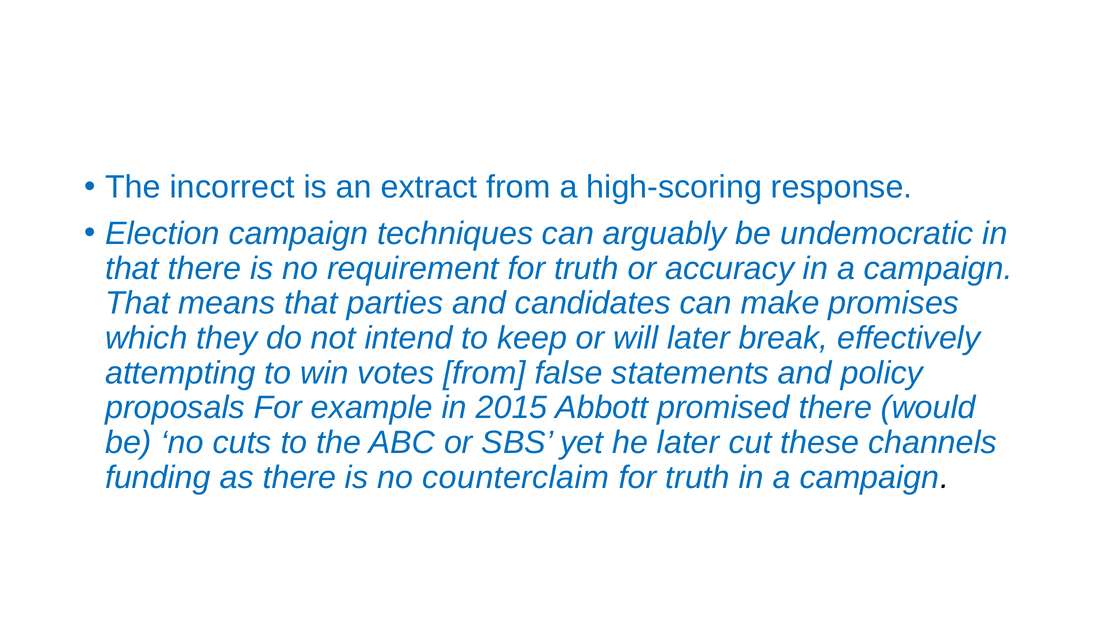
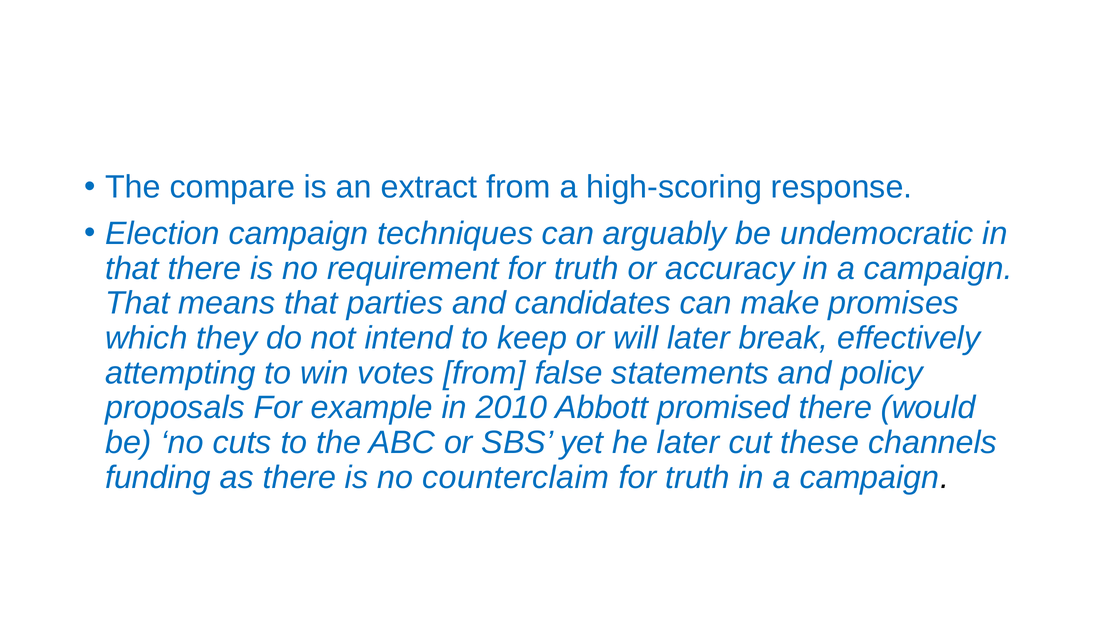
incorrect: incorrect -> compare (232, 187)
2015: 2015 -> 2010 (512, 408)
